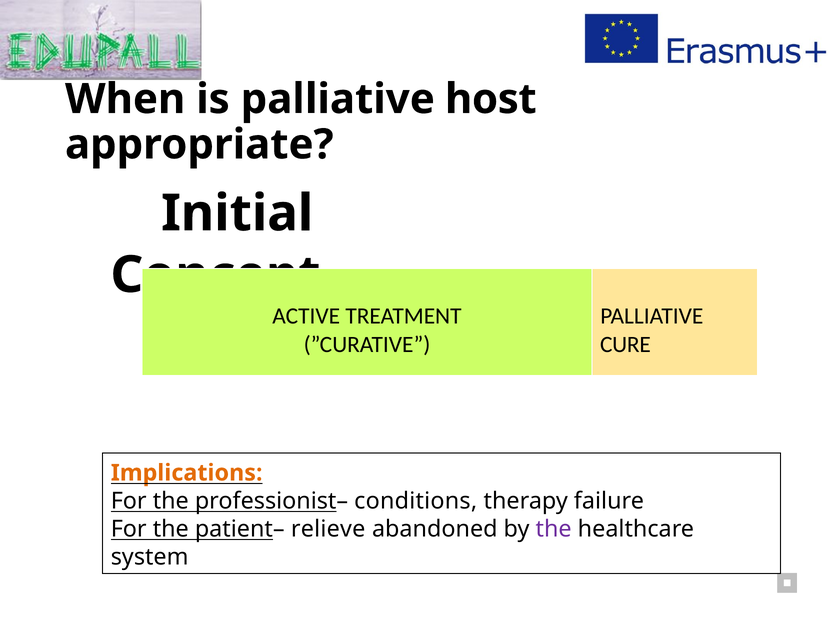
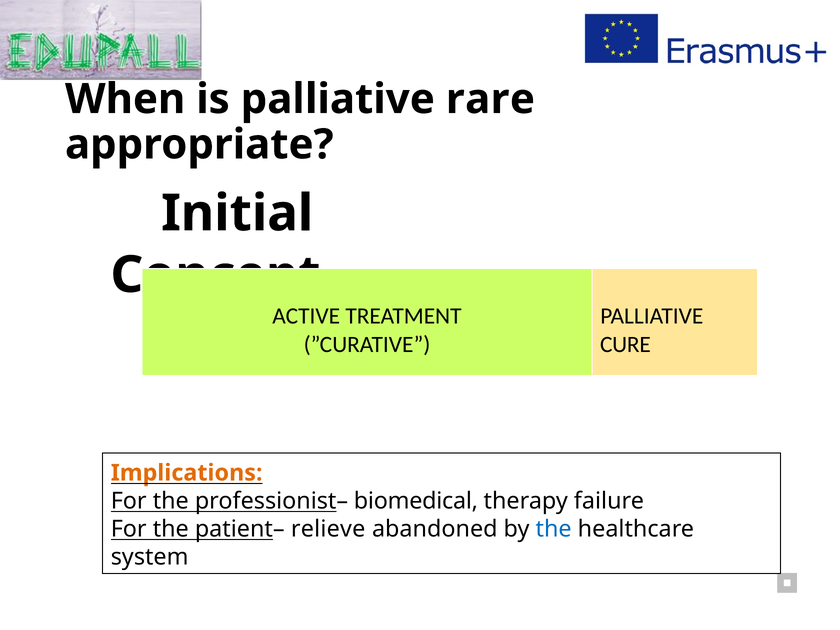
host: host -> rare (490, 99)
conditions: conditions -> biomedical (416, 501)
the colour: purple -> blue (554, 529)
